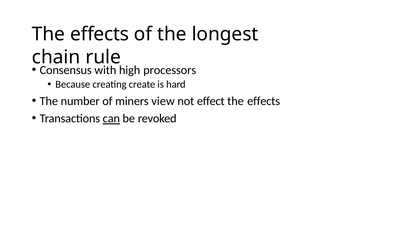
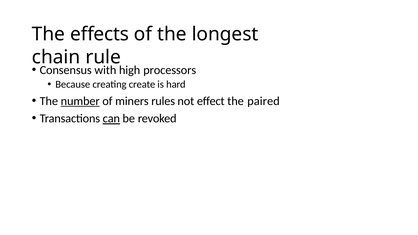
number underline: none -> present (80, 101)
view: view -> rules (163, 101)
effect the effects: effects -> paired (264, 101)
